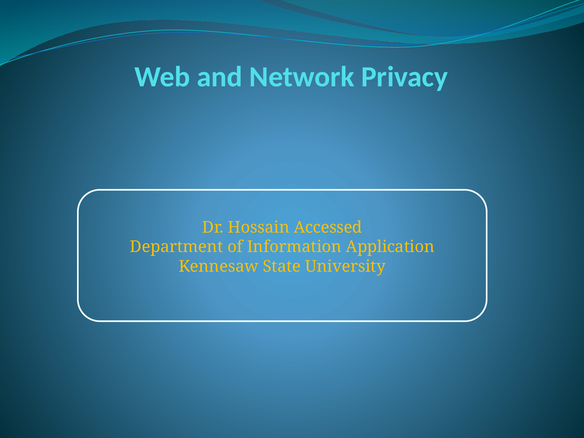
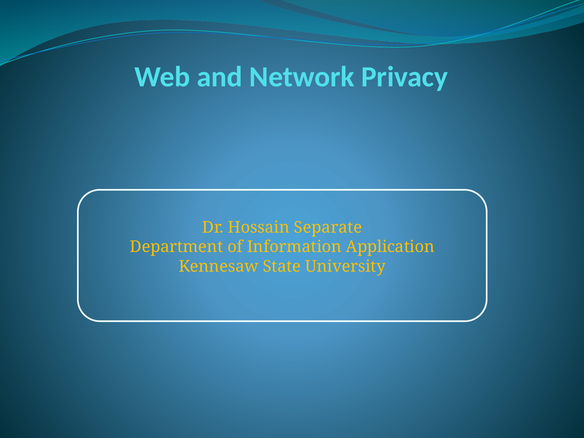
Accessed: Accessed -> Separate (328, 227)
